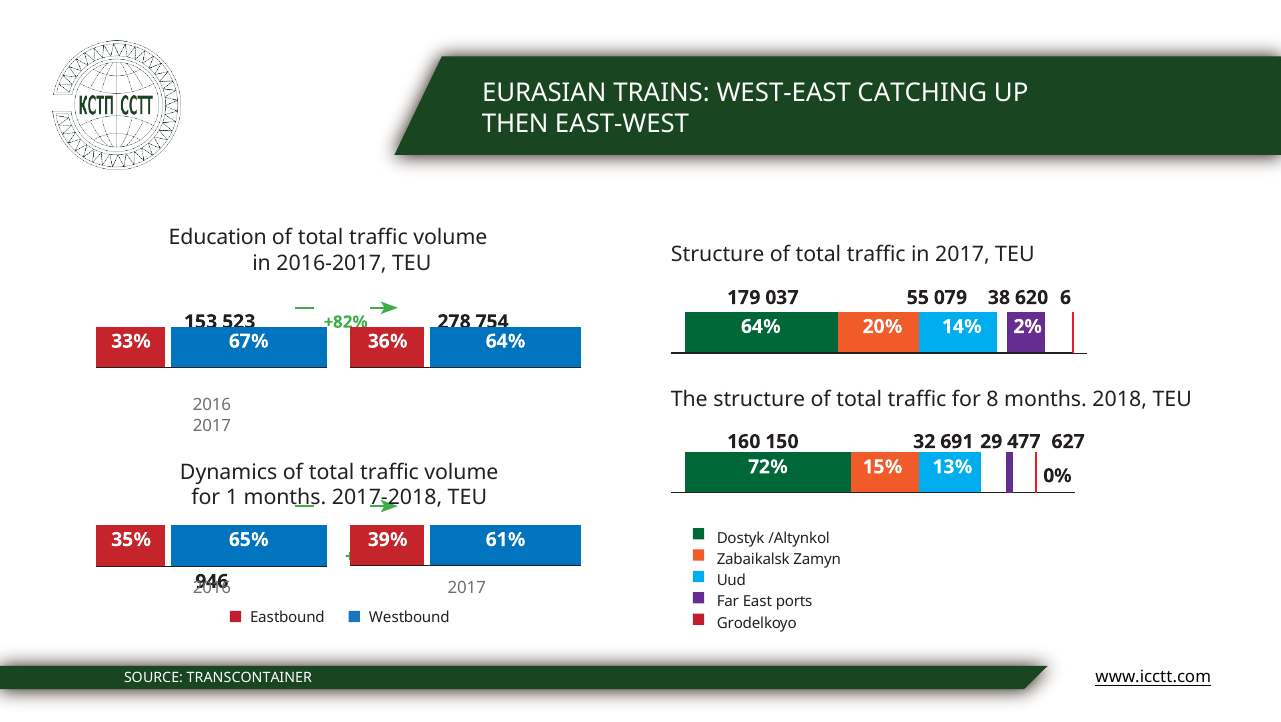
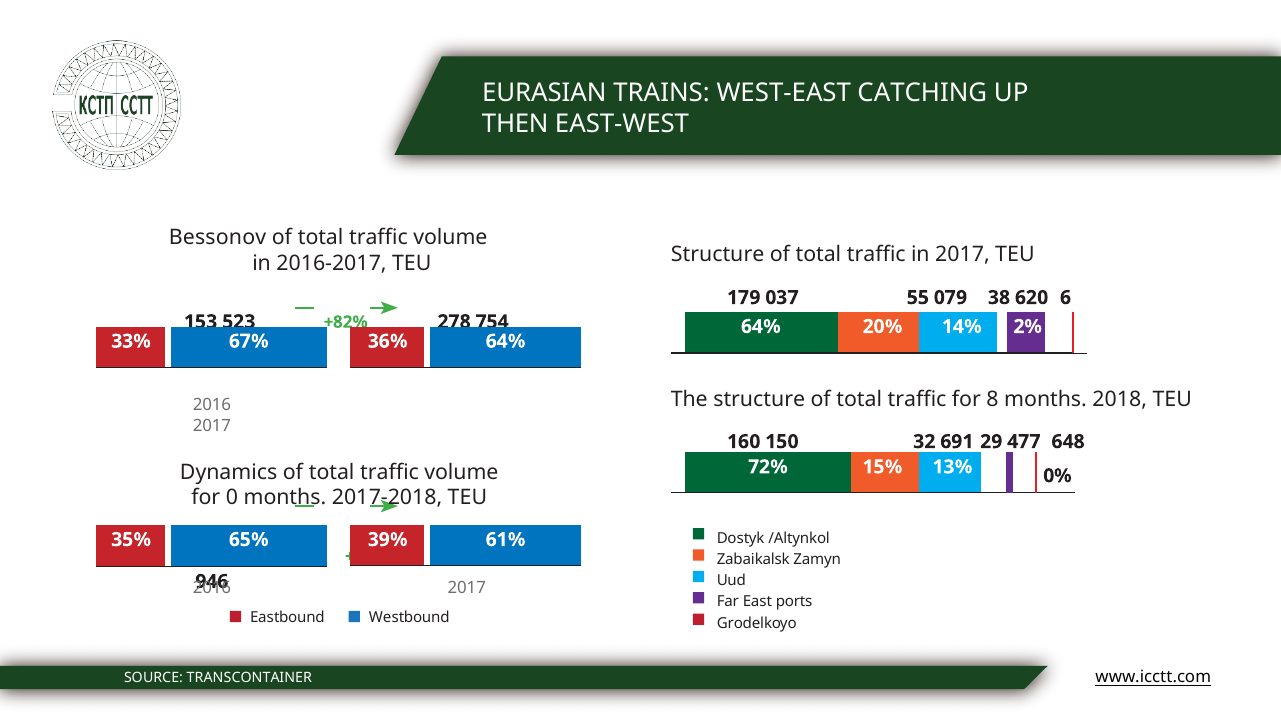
Education: Education -> Bessonov (218, 237)
627: 627 -> 648 (1068, 441)
1: 1 -> 0 (232, 497)
